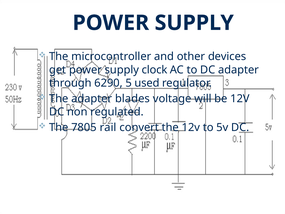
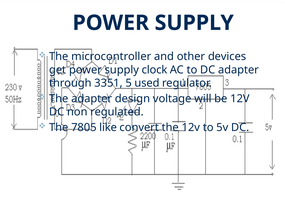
6290: 6290 -> 3351 (109, 83)
blades: blades -> design (133, 98)
rail: rail -> like (108, 127)
